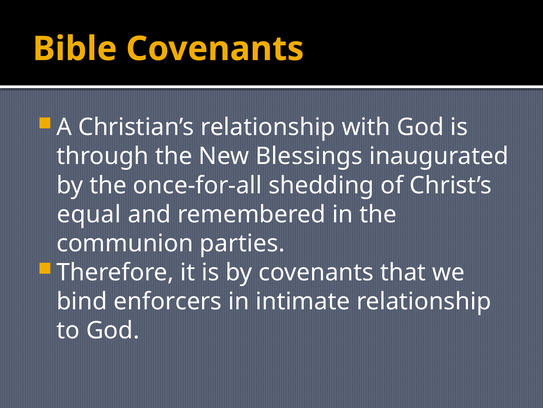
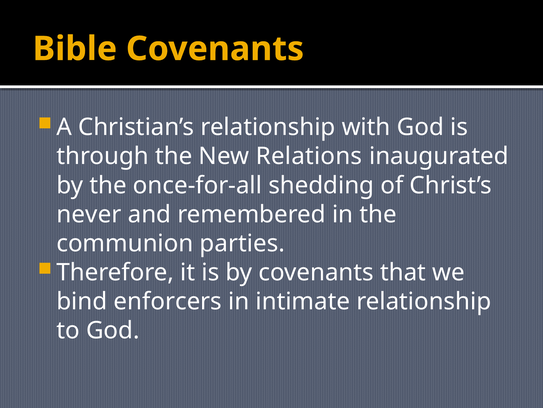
Blessings: Blessings -> Relations (309, 156)
equal: equal -> never (89, 214)
